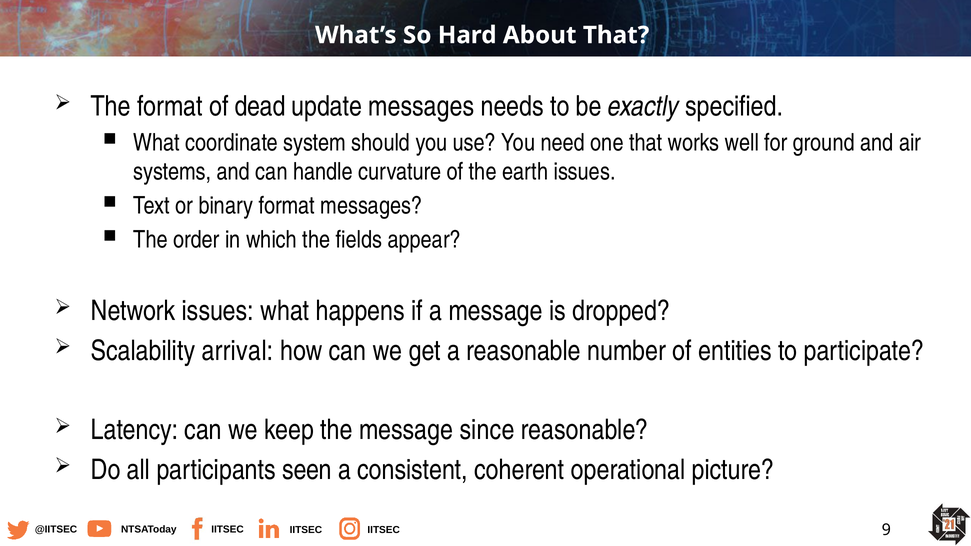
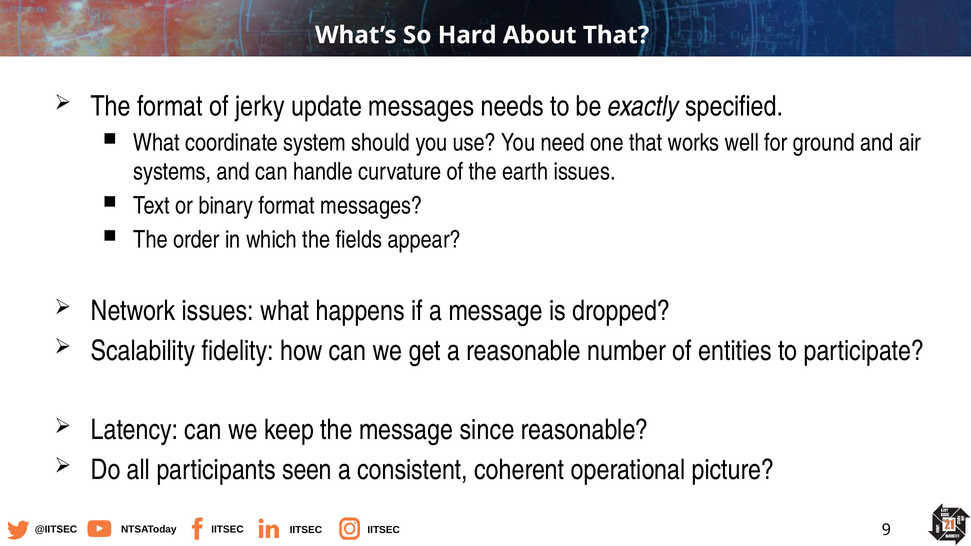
dead: dead -> jerky (260, 107)
arrival: arrival -> fidelity (238, 351)
